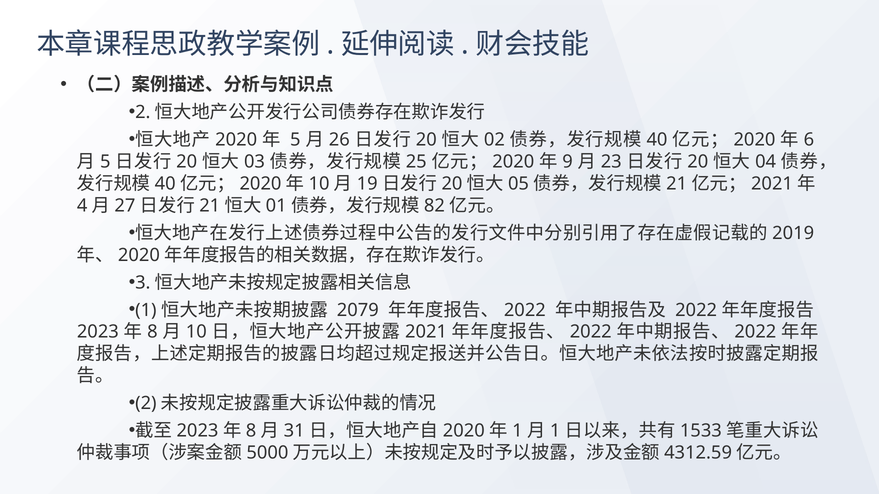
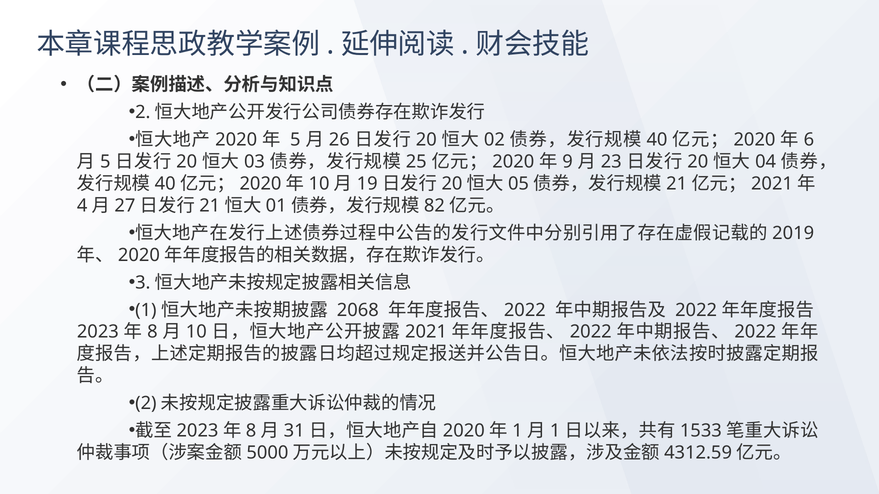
2079: 2079 -> 2068 (358, 310)
